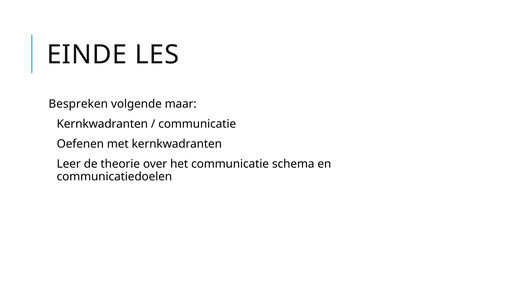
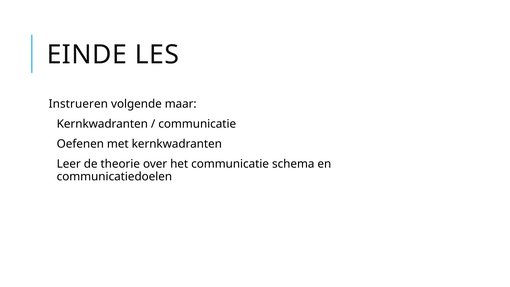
Bespreken: Bespreken -> Instrueren (78, 104)
